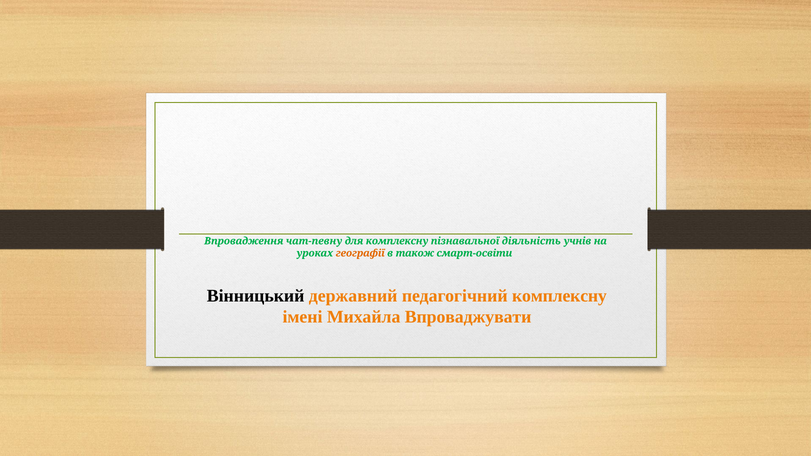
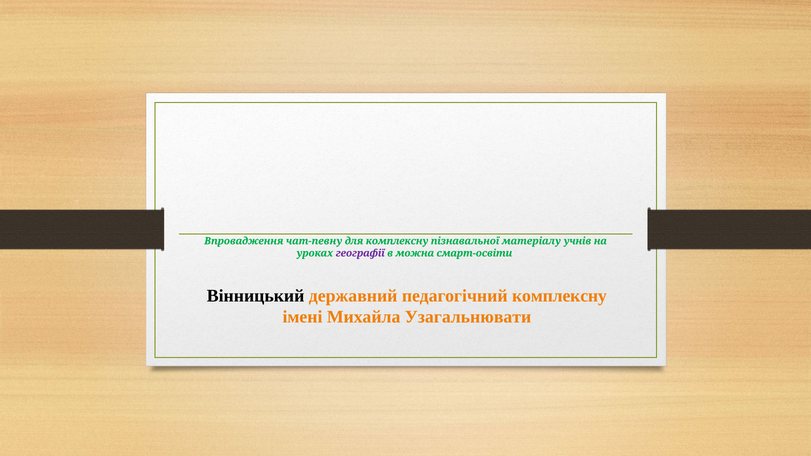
діяльність: діяльність -> матеріалу (531, 241)
географії colour: orange -> purple (360, 253)
також: також -> можна (415, 253)
Впроваджувати: Впроваджувати -> Узагальнювати (468, 317)
